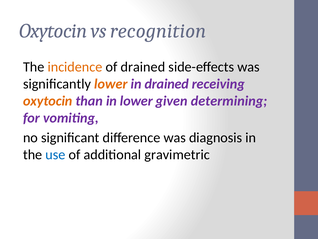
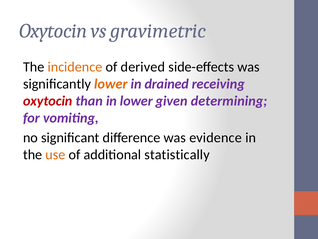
recognition: recognition -> gravimetric (158, 31)
of drained: drained -> derived (143, 67)
oxytocin colour: orange -> red (48, 101)
diagnosis: diagnosis -> evidence (216, 137)
use colour: blue -> orange (55, 154)
gravimetric: gravimetric -> statistically (177, 154)
